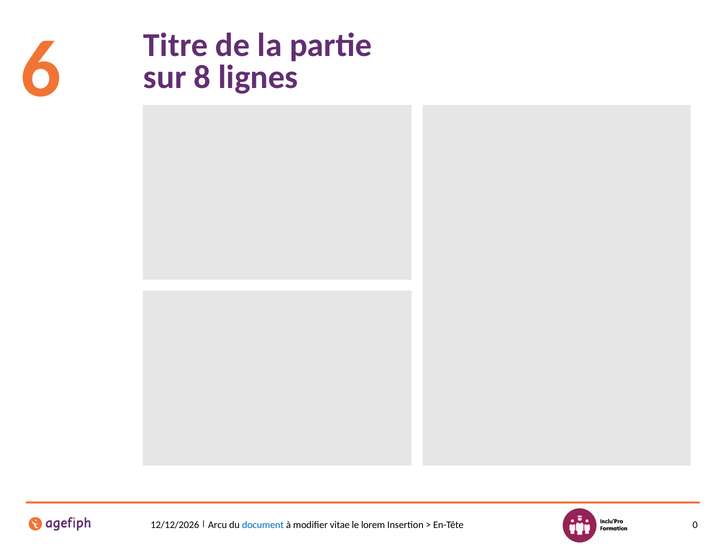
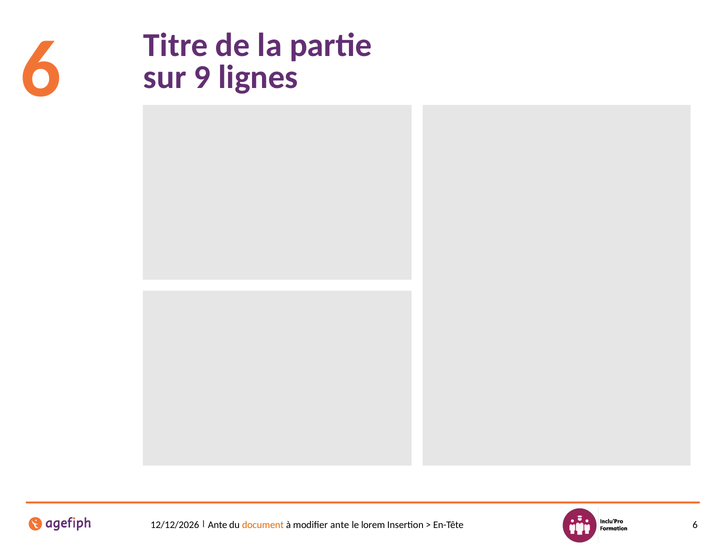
8: 8 -> 9 (202, 77)
Arcu: Arcu -> Ante (218, 524)
document colour: blue -> orange (263, 524)
modifier vitae: vitae -> ante (340, 524)
En-Tête 0: 0 -> 6 (695, 524)
